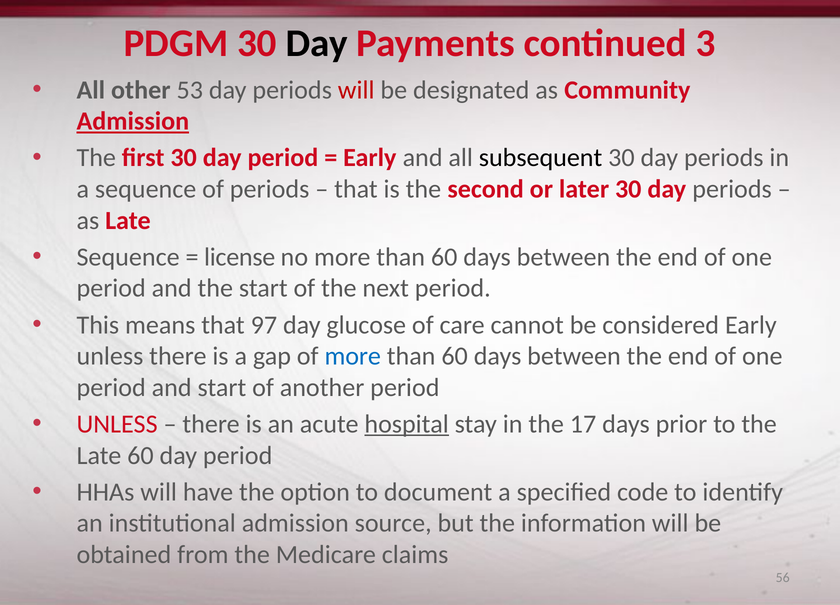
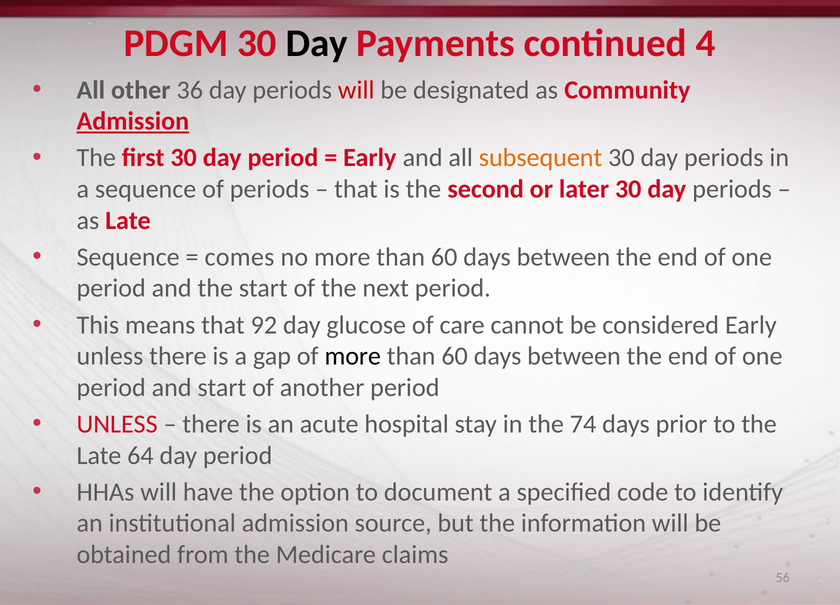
3: 3 -> 4 (706, 43)
53: 53 -> 36 (190, 90)
subsequent colour: black -> orange (541, 158)
license: license -> comes (239, 257)
97: 97 -> 92 (264, 325)
more colour: blue -> black (353, 356)
hospital underline: present -> none (407, 424)
17: 17 -> 74 (583, 424)
Late 60: 60 -> 64 (140, 456)
